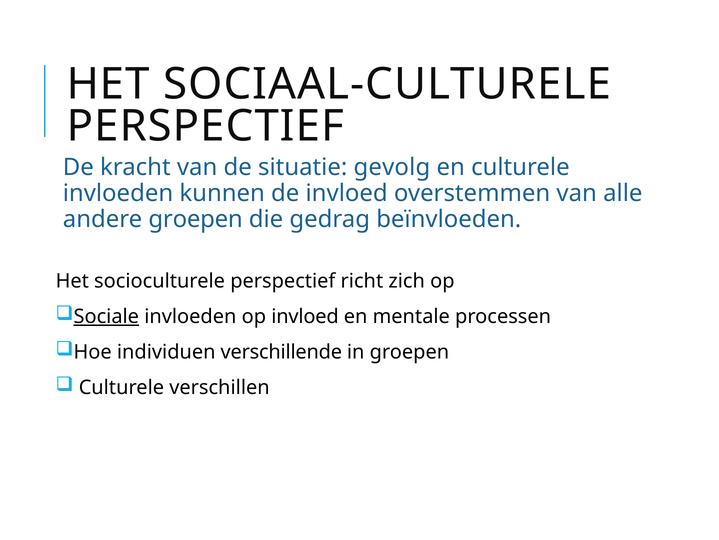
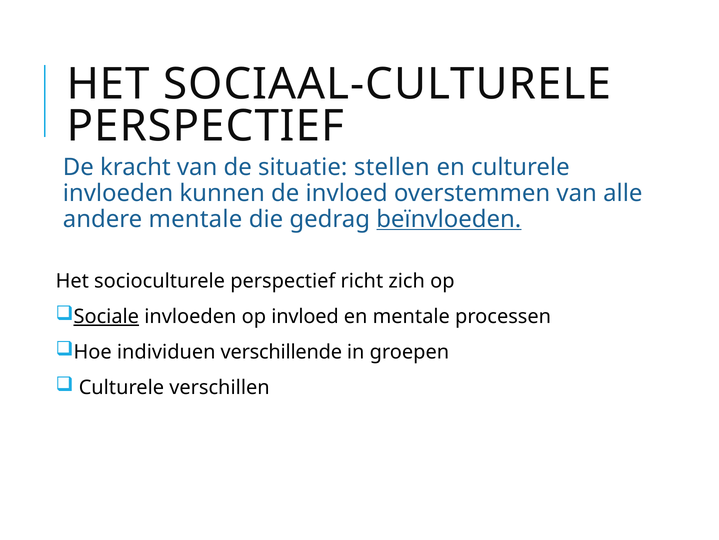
gevolg: gevolg -> stellen (392, 167)
andere groepen: groepen -> mentale (195, 219)
beïnvloeden underline: none -> present (449, 219)
